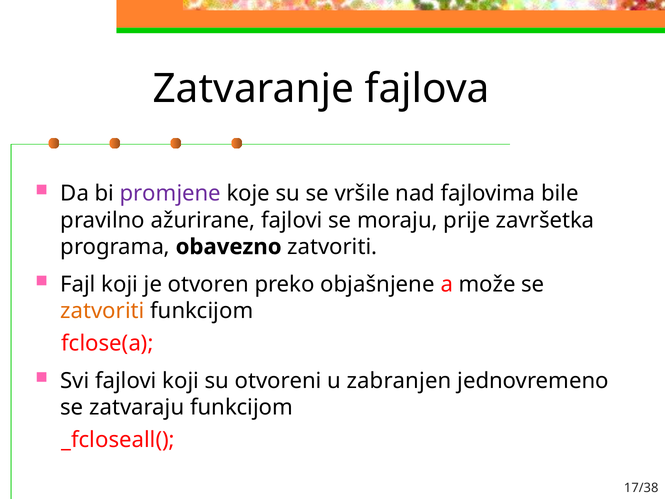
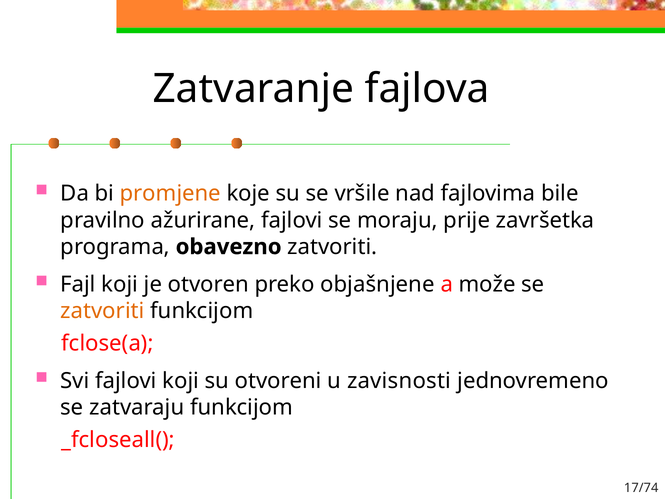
promjene colour: purple -> orange (170, 193)
zabranjen: zabranjen -> zavisnosti (399, 381)
17/38: 17/38 -> 17/74 (641, 488)
